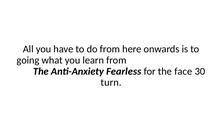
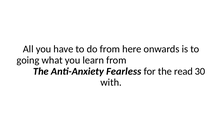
face: face -> read (183, 71)
turn: turn -> with (111, 82)
